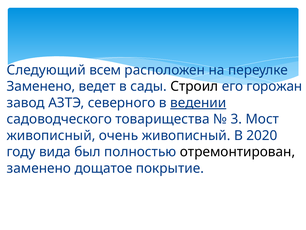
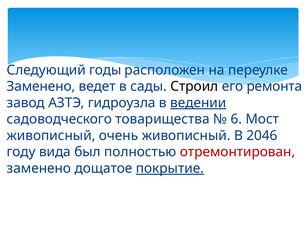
всем: всем -> годы (105, 70)
горожан: горожан -> ремонта (274, 86)
северного: северного -> гидроузла (122, 103)
3: 3 -> 6 (236, 119)
2020: 2020 -> 2046 (262, 135)
отремонтирован colour: black -> red (238, 152)
покрытие underline: none -> present (170, 168)
